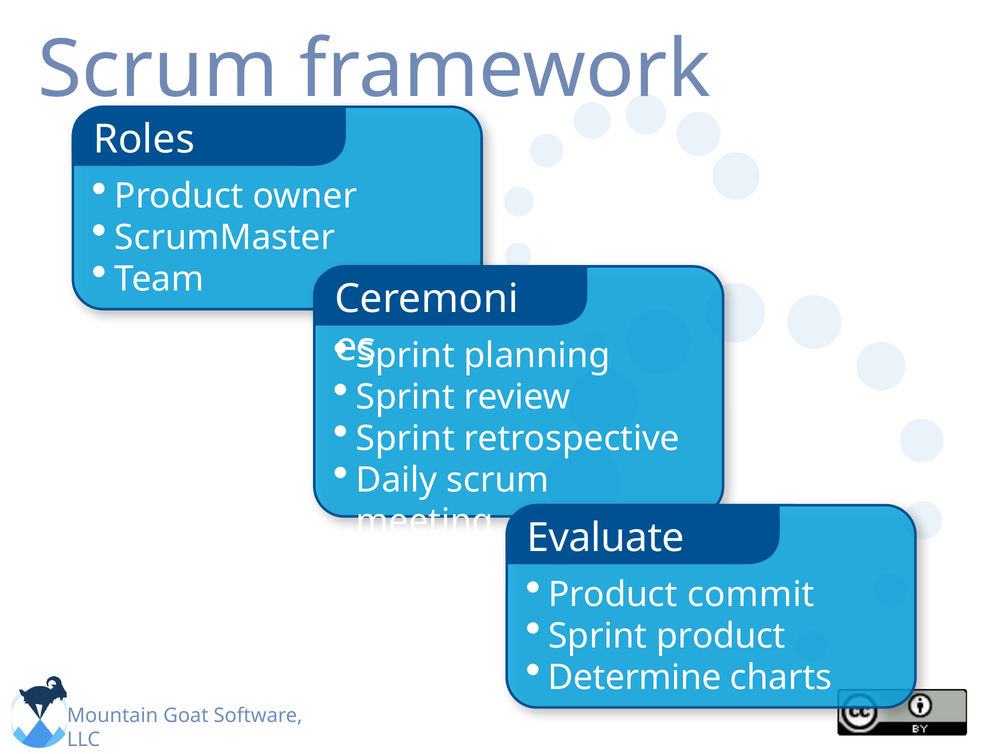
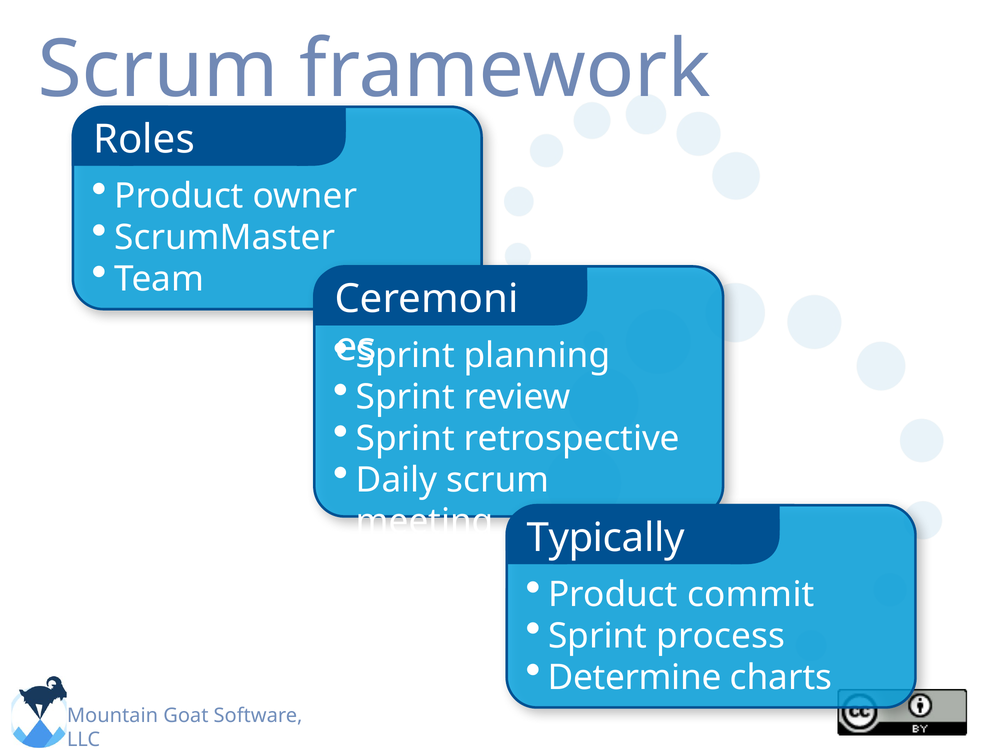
Evaluate: Evaluate -> Typically (606, 538)
Sprint product: product -> process (721, 636)
